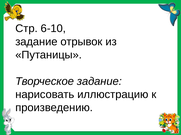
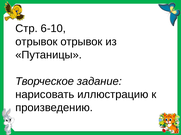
задание: задание -> отрывок (36, 42)
